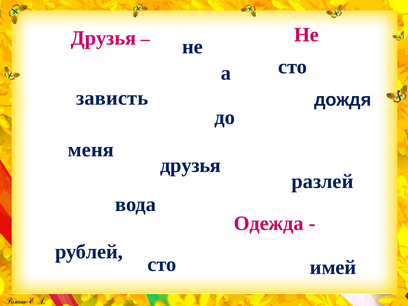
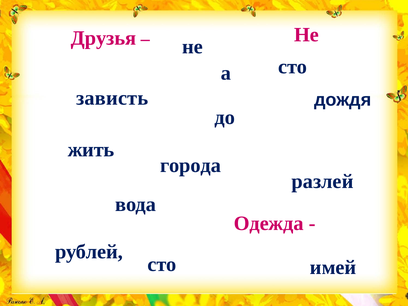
меня: меня -> жить (91, 150)
друзья: друзья -> города (191, 166)
